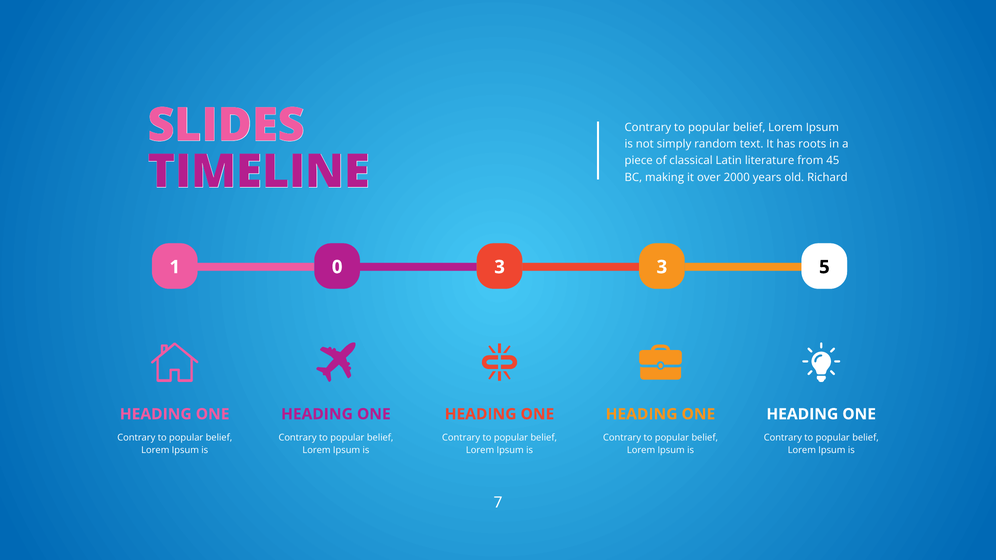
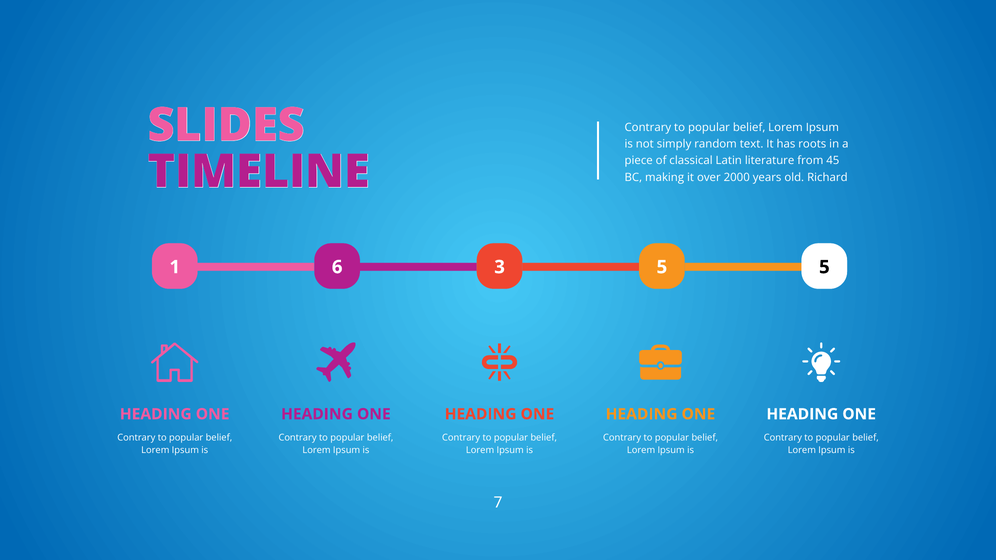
0: 0 -> 6 (337, 267)
3 3: 3 -> 5 (662, 267)
